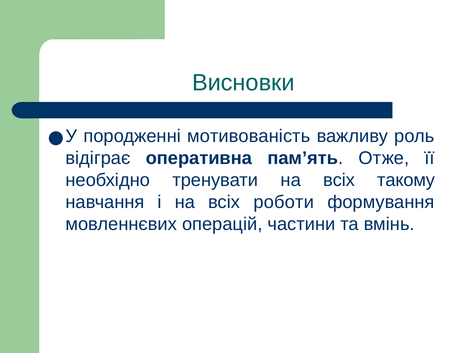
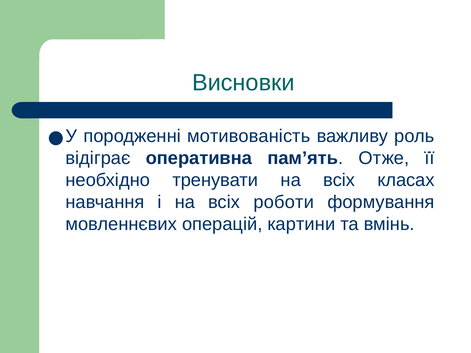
такому: такому -> класах (406, 180)
частини: частини -> картини (301, 224)
